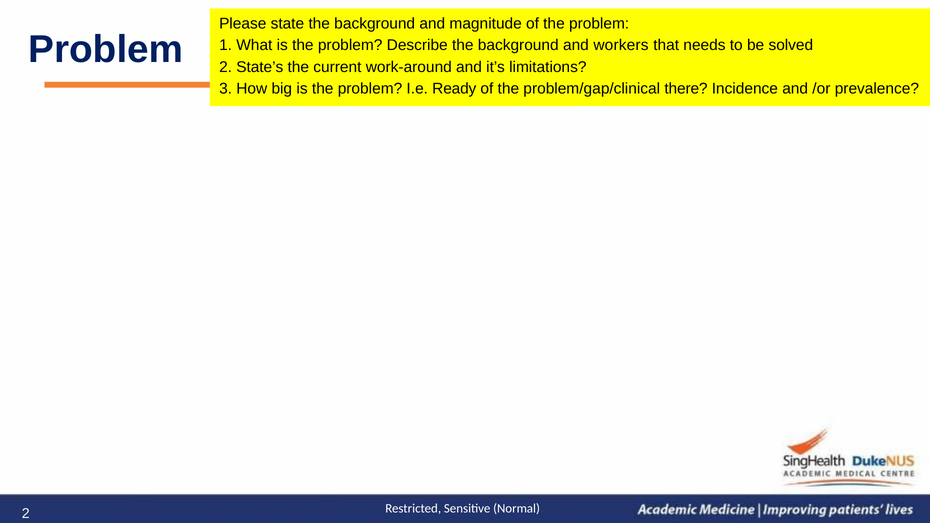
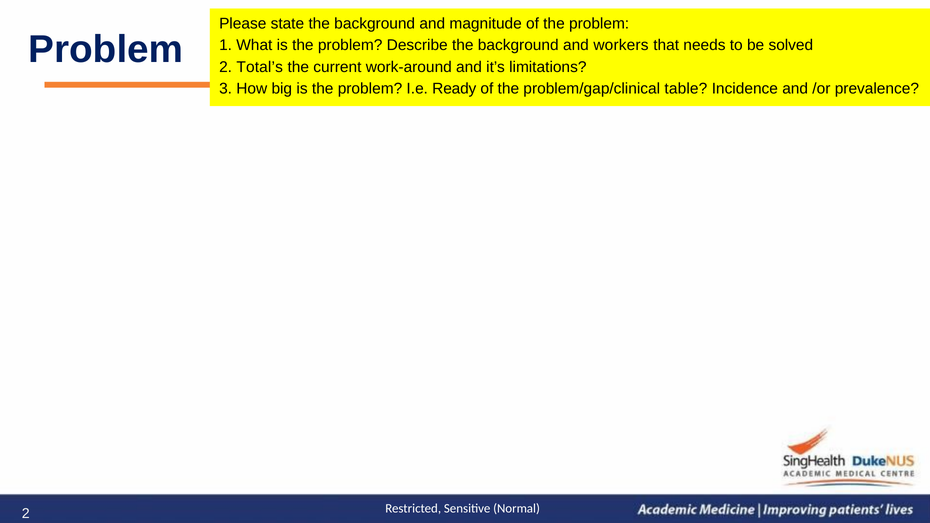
State’s: State’s -> Total’s (260, 67)
there: there -> table (686, 89)
